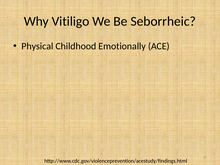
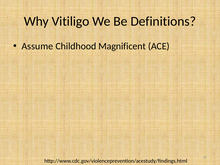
Seborrheic: Seborrheic -> Definitions (163, 21)
Physical: Physical -> Assume (37, 46)
Emotionally: Emotionally -> Magnificent (122, 46)
